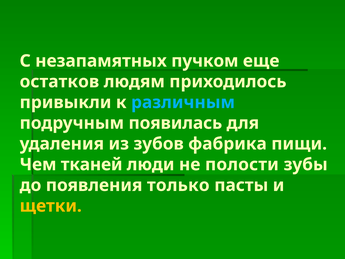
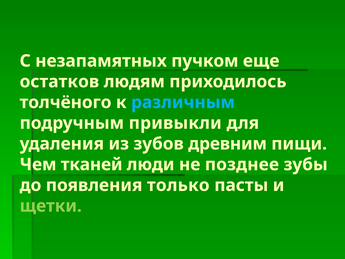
привыкли: привыкли -> толчёного (66, 102)
появилась: появилась -> привыкли (175, 123)
фабрика: фабрика -> древним (228, 144)
полости: полости -> позднее (242, 164)
щетки colour: yellow -> light green (51, 206)
